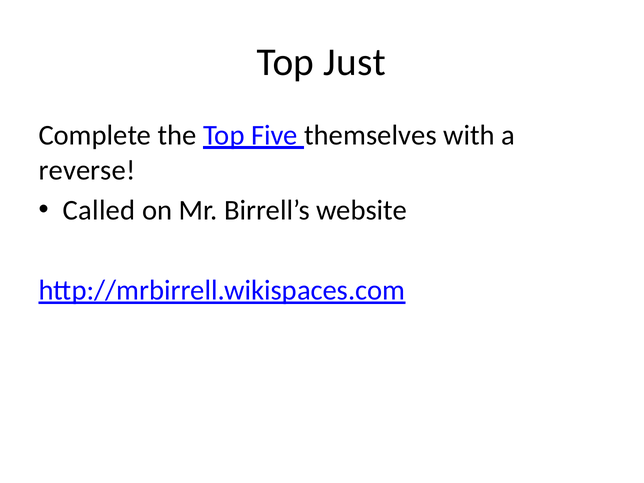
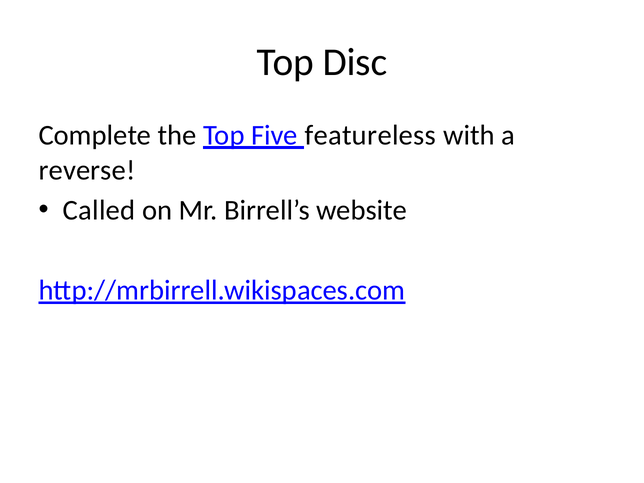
Just: Just -> Disc (355, 62)
themselves: themselves -> featureless (370, 135)
